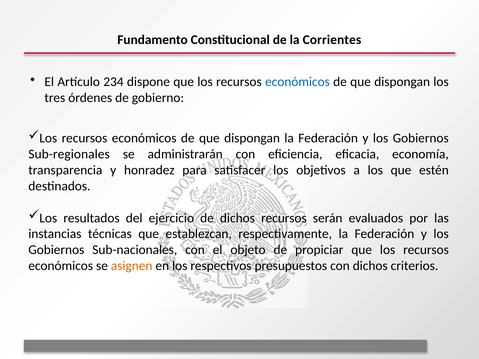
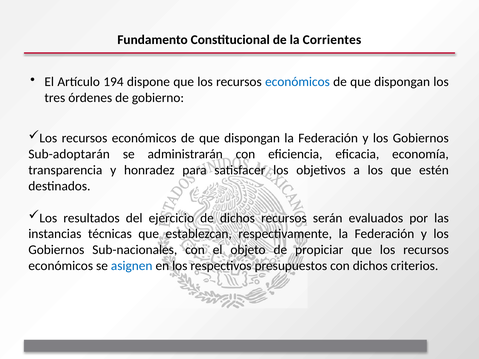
234: 234 -> 194 (113, 82)
Sub-regionales: Sub-regionales -> Sub-adoptarán (69, 154)
asignen colour: orange -> blue (132, 266)
